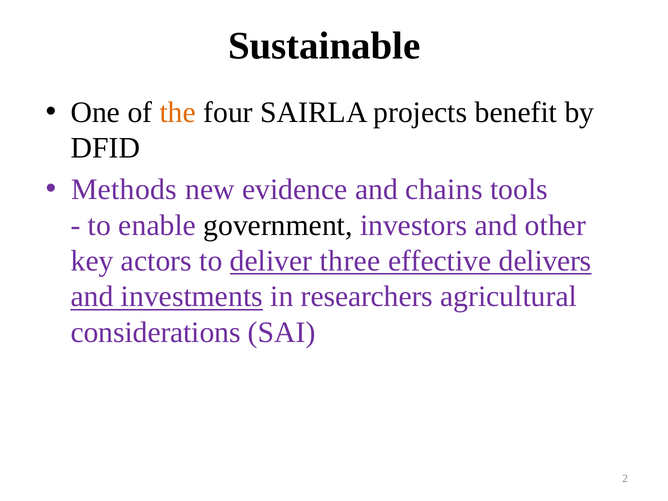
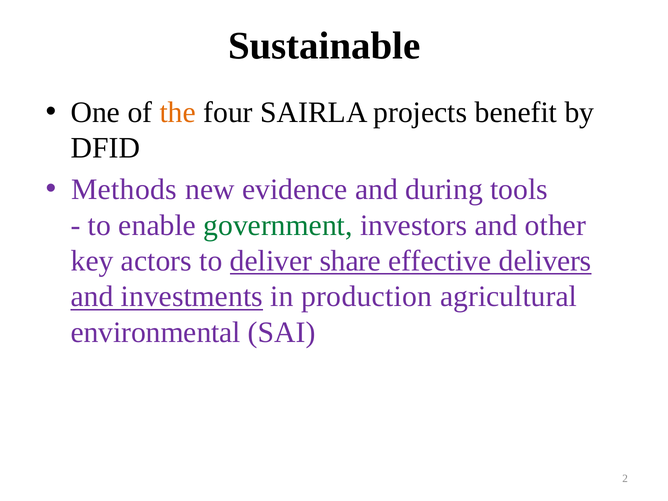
chains: chains -> during (444, 190)
government colour: black -> green (278, 225)
three: three -> share (350, 261)
researchers: researchers -> production (367, 297)
considerations: considerations -> environmental (156, 332)
